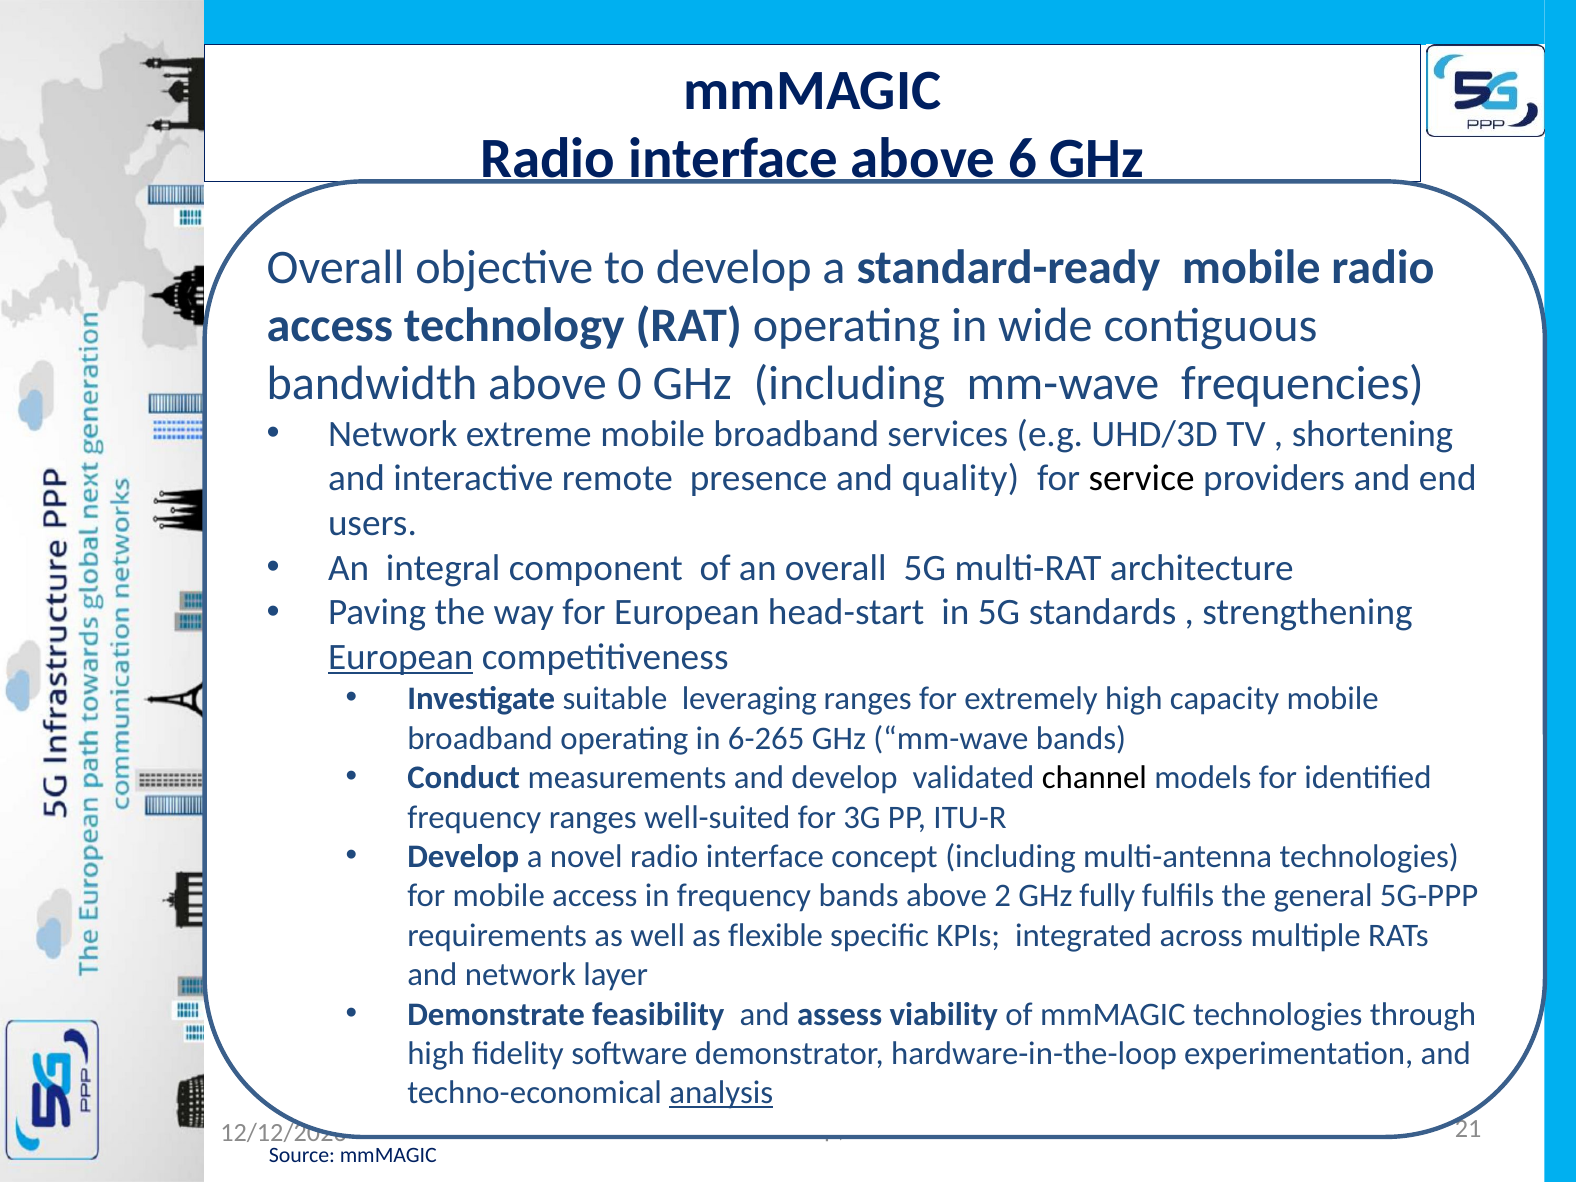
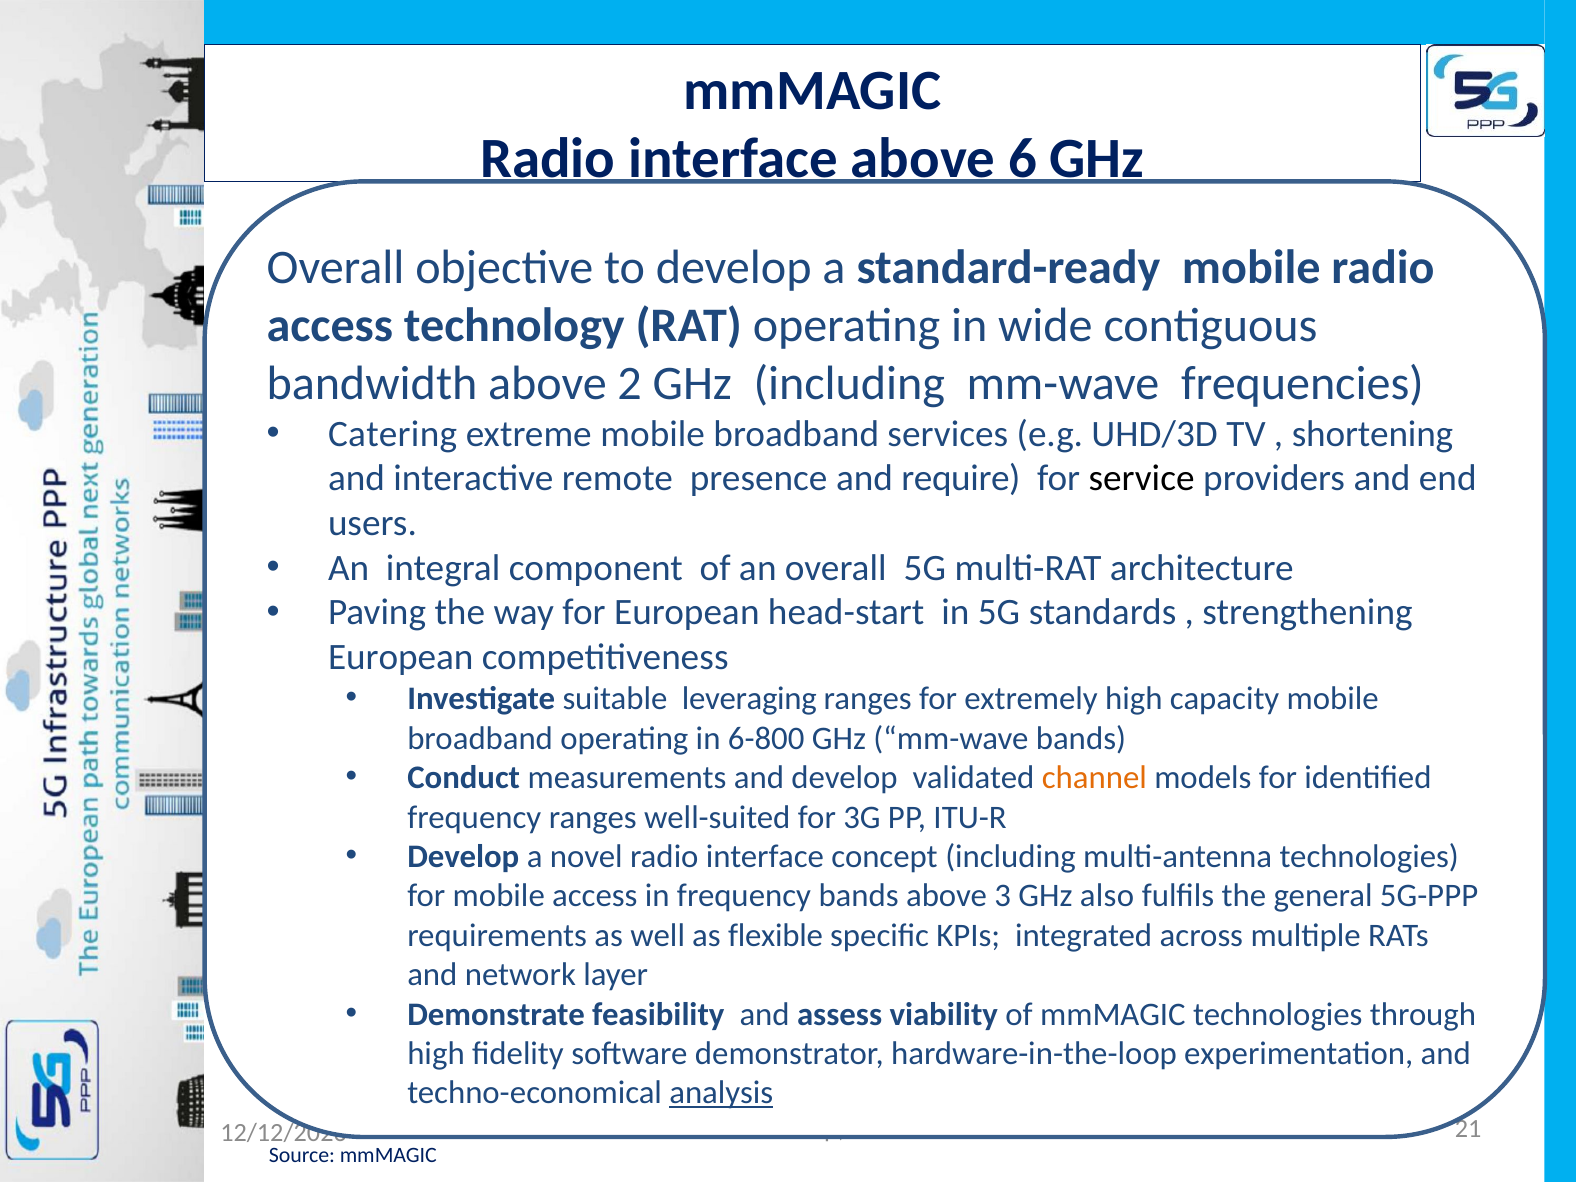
0: 0 -> 2 (630, 384)
Network: Network -> Catering (393, 434)
quality: quality -> require (961, 479)
European underline: present -> none (401, 657)
6-265: 6-265 -> 6-800 (766, 738)
channel colour: black -> orange (1094, 778)
2: 2 -> 3 (1003, 896)
fully: fully -> also (1107, 896)
